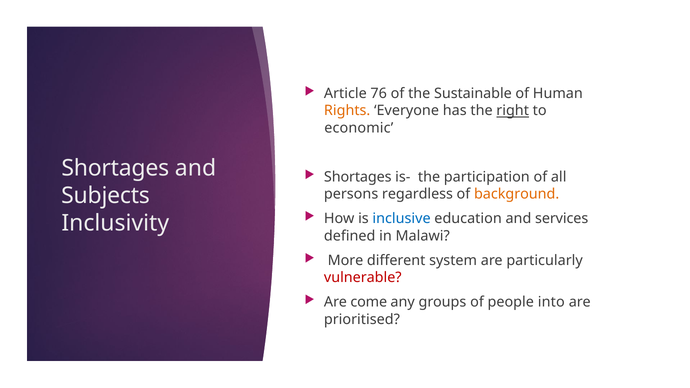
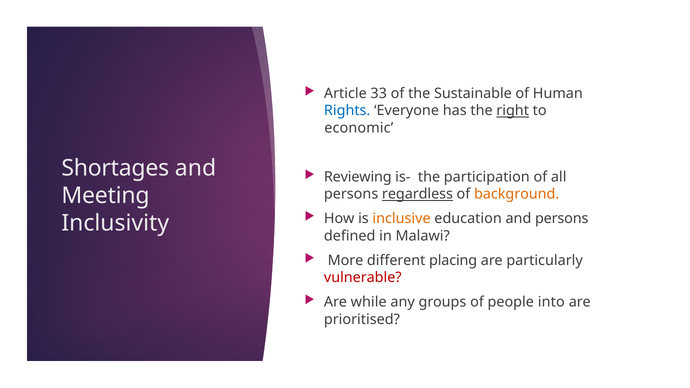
76: 76 -> 33 (379, 93)
Rights colour: orange -> blue (347, 111)
Shortages: Shortages -> Reviewing (358, 177)
Subjects: Subjects -> Meeting (106, 196)
regardless underline: none -> present (417, 194)
inclusive colour: blue -> orange (402, 219)
and services: services -> persons (562, 219)
system: system -> placing (453, 260)
come: come -> while (369, 302)
